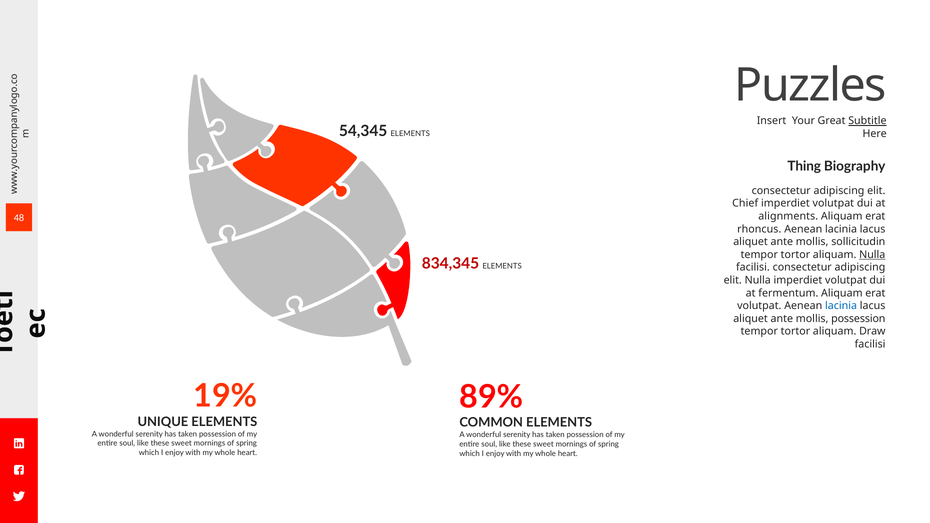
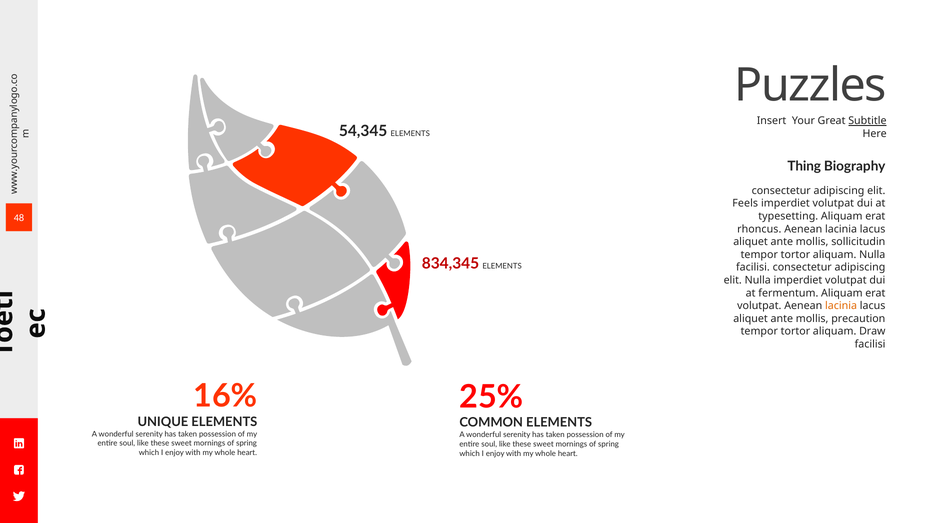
Chief: Chief -> Feels (745, 203)
alignments: alignments -> typesetting (788, 216)
Nulla underline: present -> none (872, 255)
lacinia colour: blue -> orange (841, 306)
mollis possession: possession -> precaution (858, 319)
19%: 19% -> 16% (225, 396)
89%: 89% -> 25% (491, 397)
